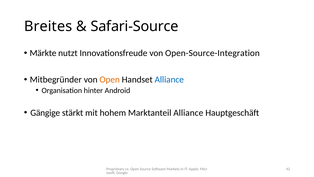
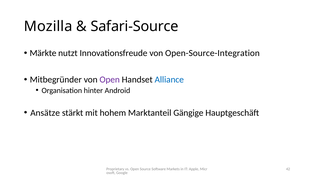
Breites: Breites -> Mozilla (48, 26)
Open colour: orange -> purple (110, 79)
Gängige: Gängige -> Ansätze (45, 113)
Marktanteil Alliance: Alliance -> Gängige (188, 113)
